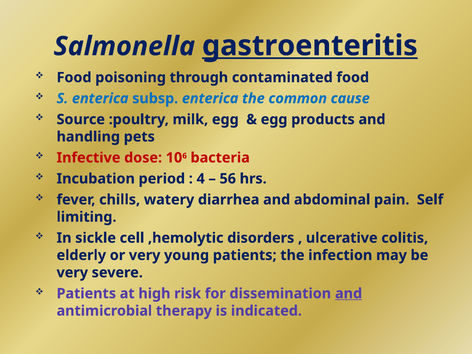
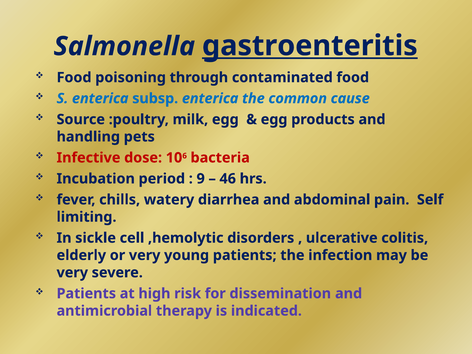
4: 4 -> 9 (201, 179)
56: 56 -> 46 (228, 179)
and underline: present -> none (349, 294)
